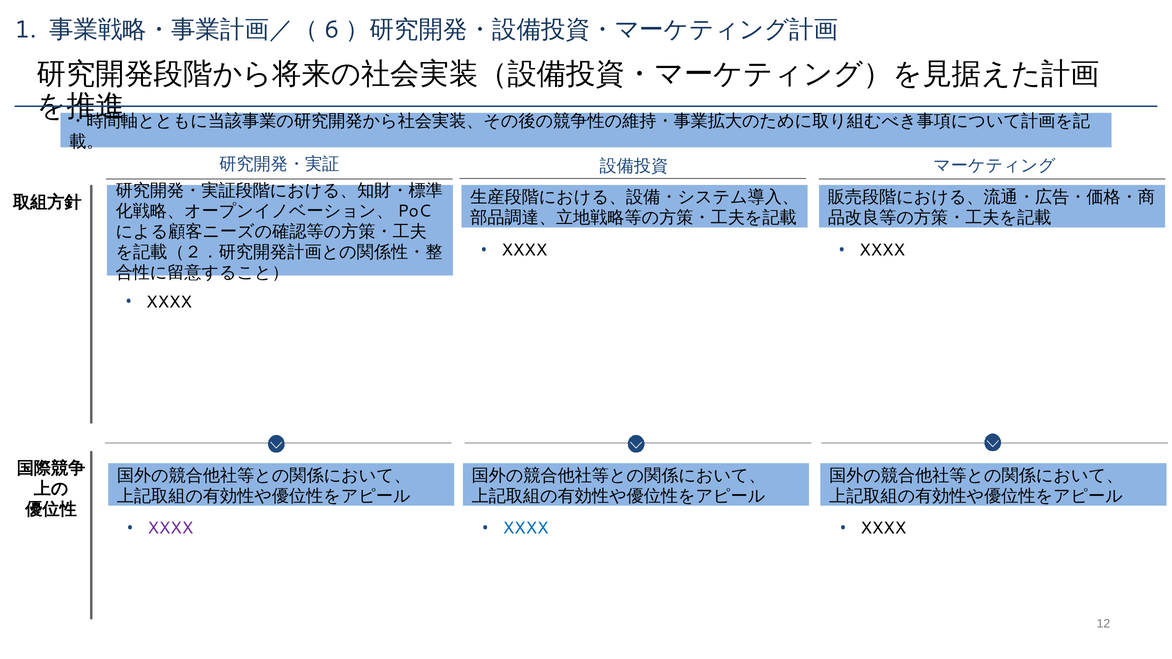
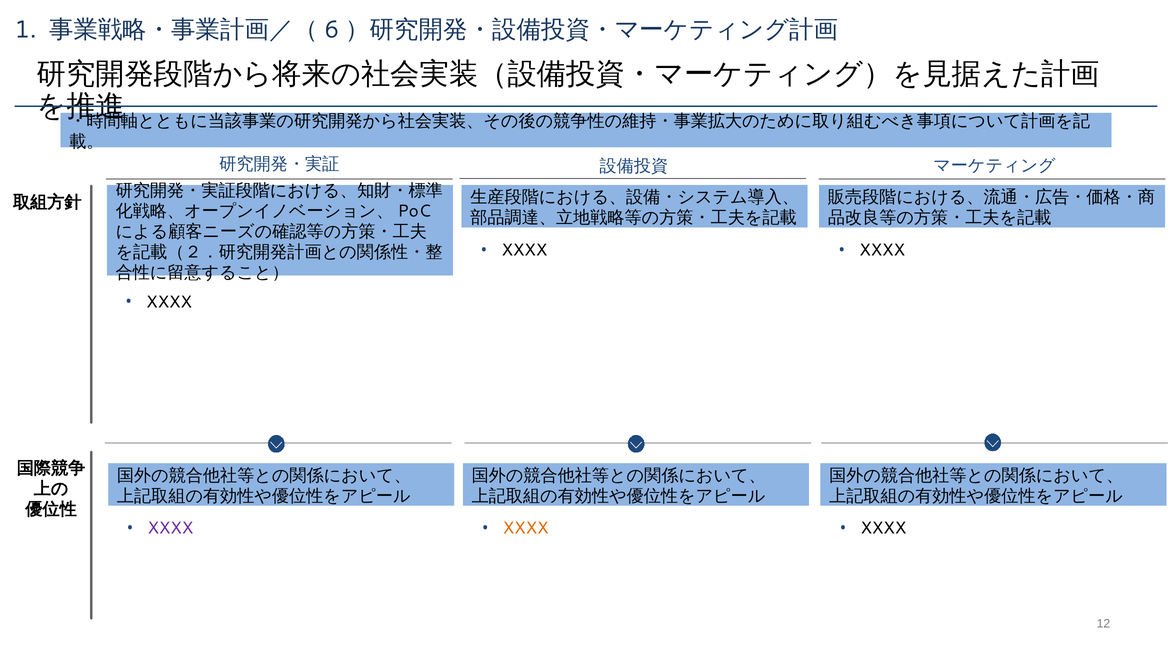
XXXX colour: blue -> orange (526, 529)
